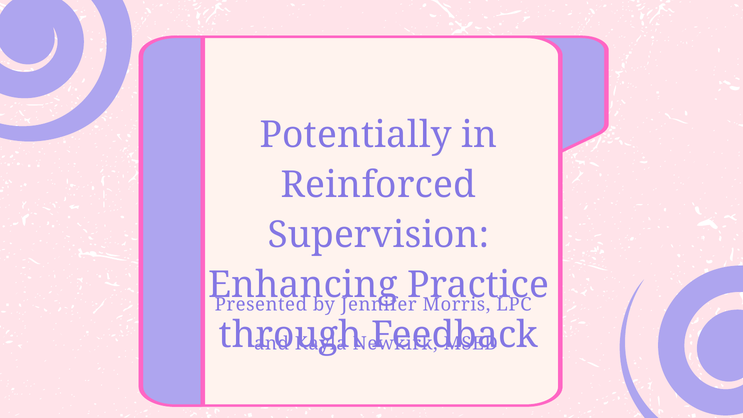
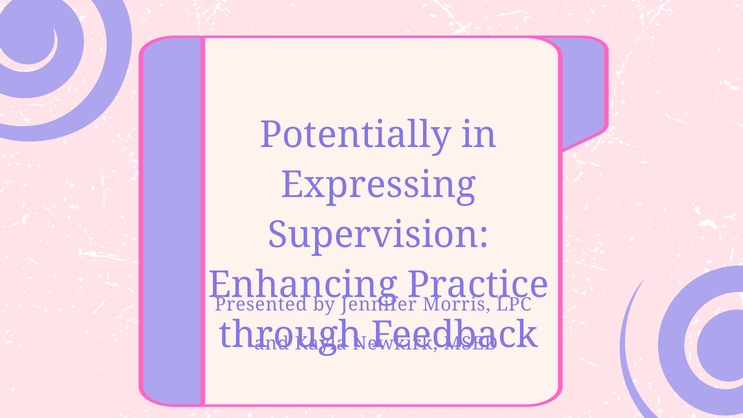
Reinforced: Reinforced -> Expressing (378, 185)
